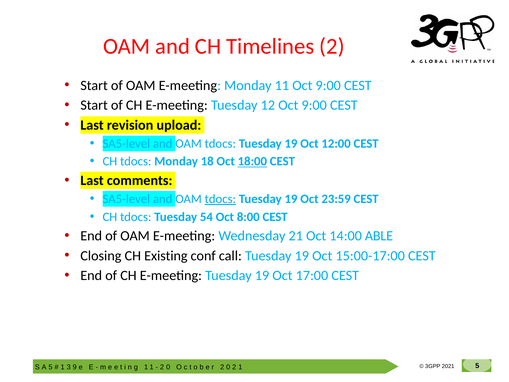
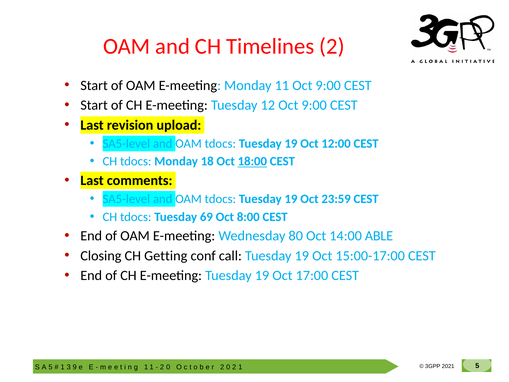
tdocs underline: present -> none (220, 199)
54: 54 -> 69 (206, 217)
21: 21 -> 80 (296, 236)
Existing: Existing -> Getting (166, 256)
